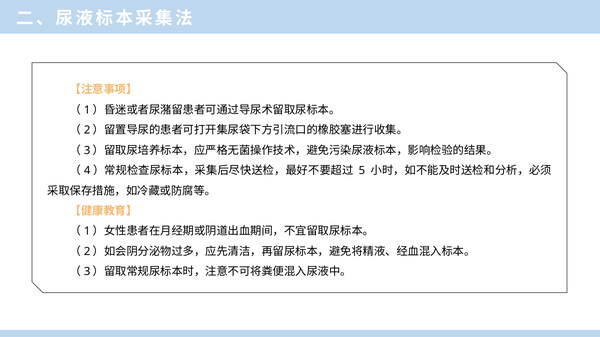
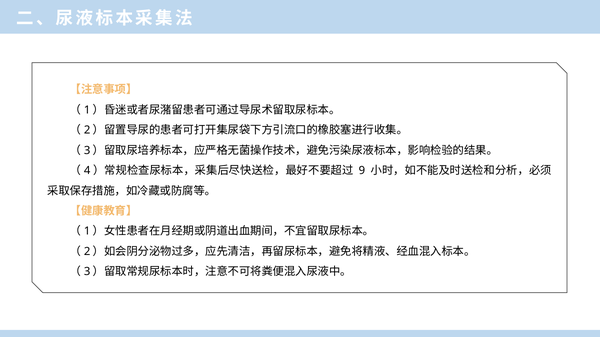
5: 5 -> 9 (362, 171)
